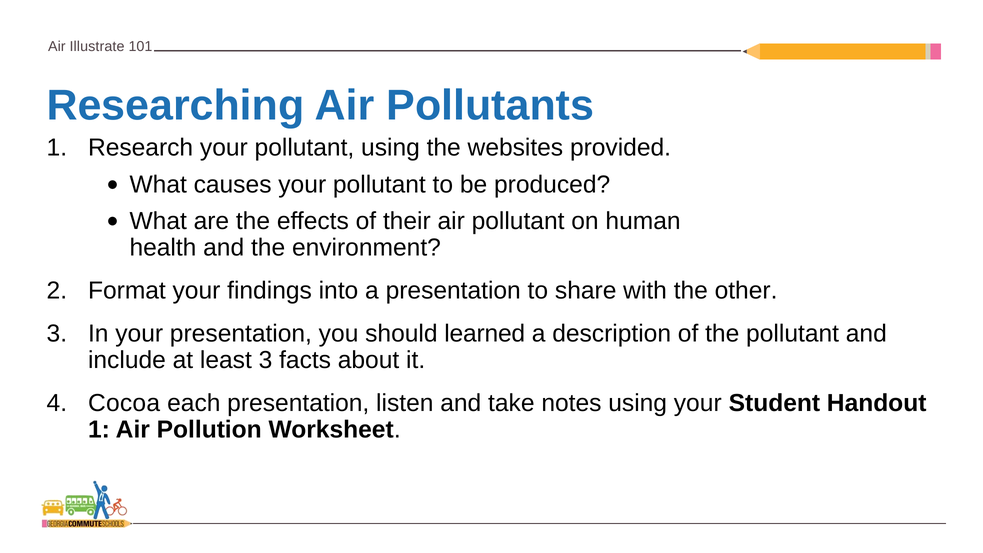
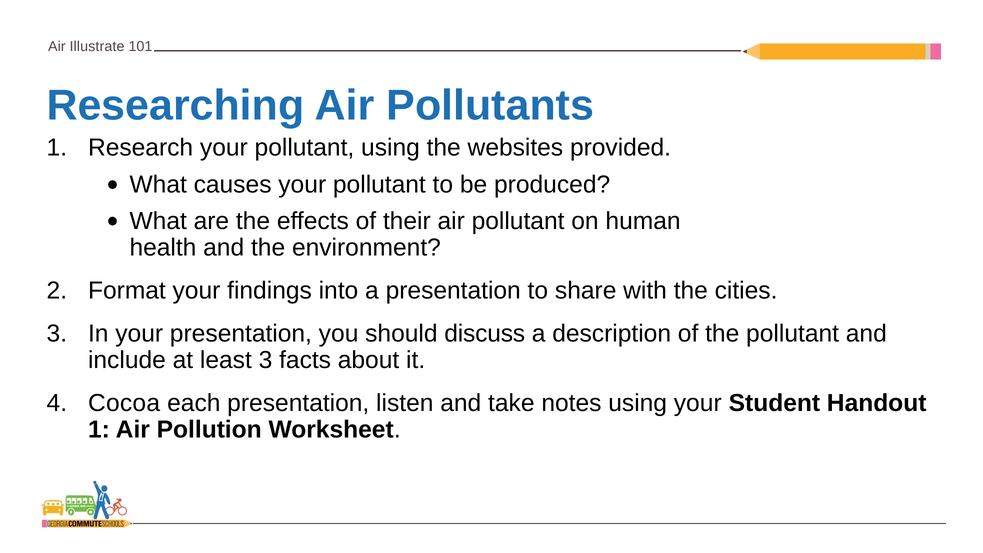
other: other -> cities (746, 291)
learned: learned -> discuss (485, 334)
